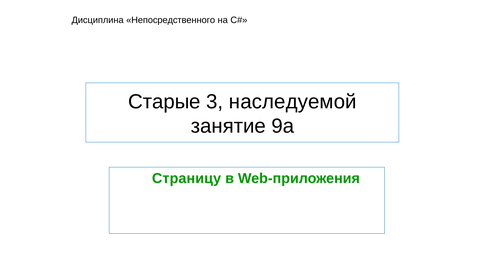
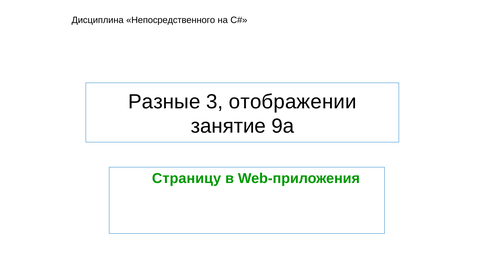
Старые: Старые -> Разные (164, 102)
наследуемой: наследуемой -> отображении (293, 102)
